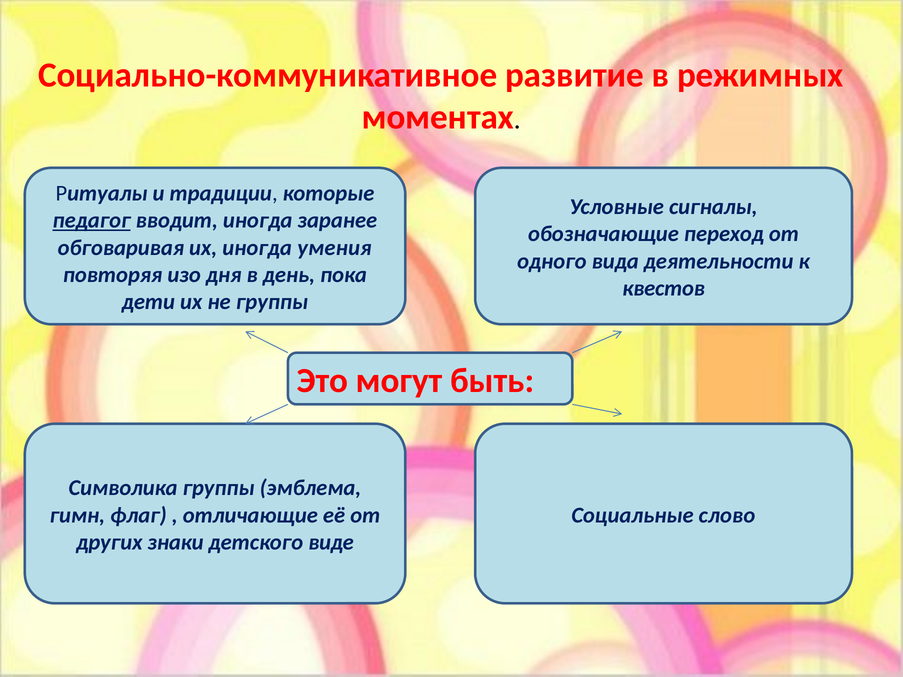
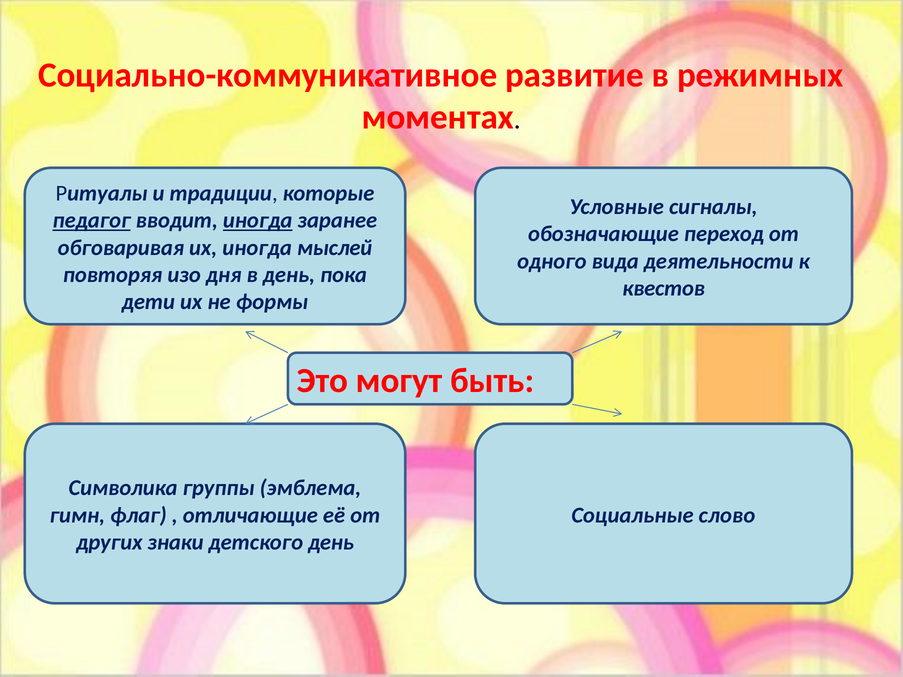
иногда underline: none -> present (258, 221)
умения: умения -> мыслей (335, 248)
не группы: группы -> формы (272, 302)
детского виде: виде -> день (331, 542)
